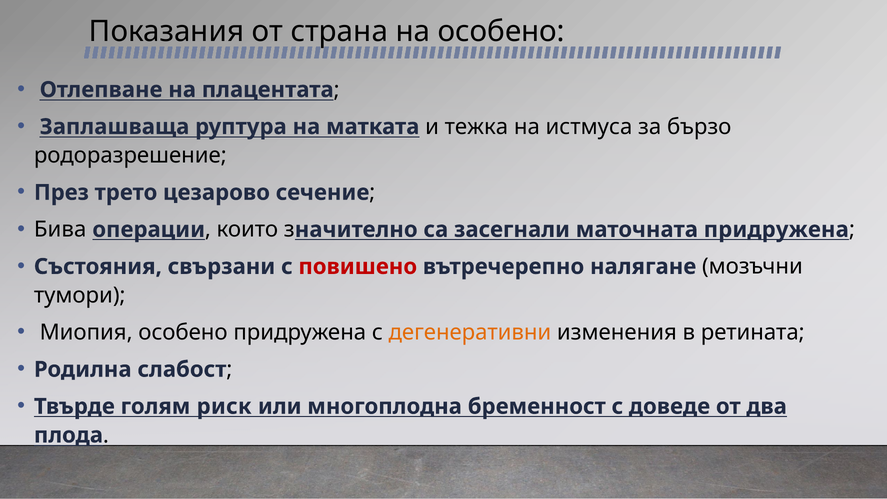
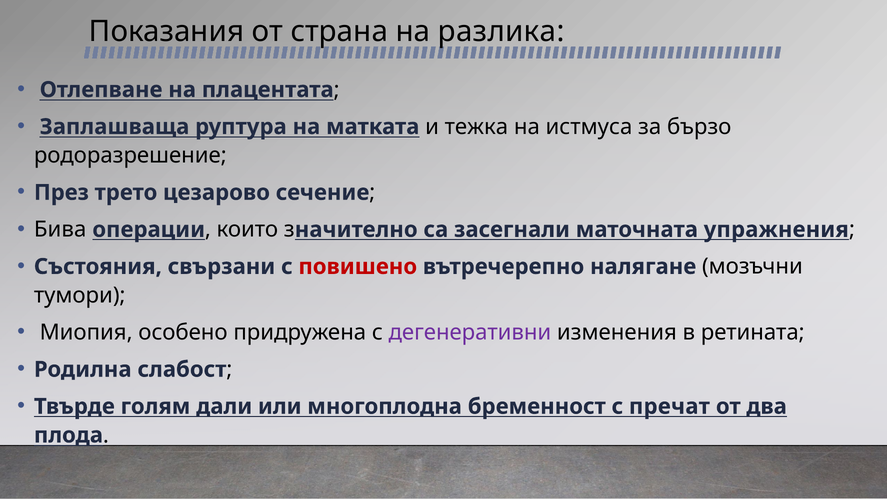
на особено: особено -> разлика (501, 32)
маточната придружена: придружена -> упражнения (776, 230)
дегенеративни colour: orange -> purple (470, 332)
риск: риск -> дали (224, 406)
доведе: доведе -> пречат (669, 406)
